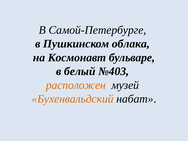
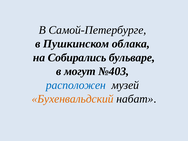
Космонавт: Космонавт -> Собирались (77, 58)
белый: белый -> могут (80, 71)
расположен colour: orange -> blue (76, 85)
